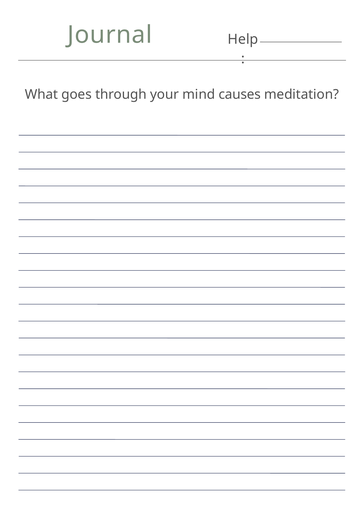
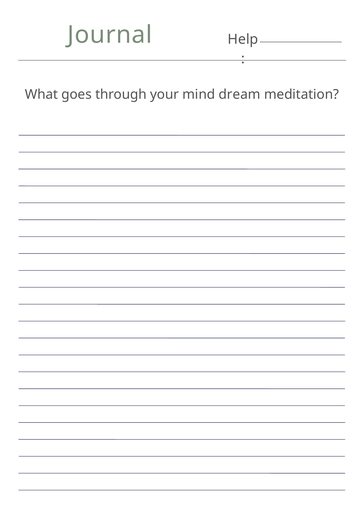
causes: causes -> dream (240, 94)
